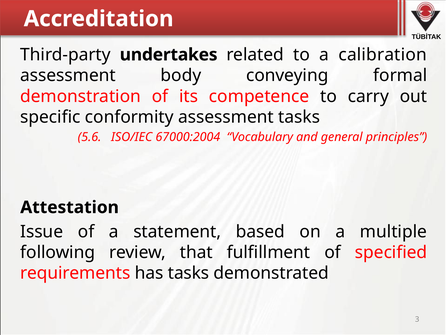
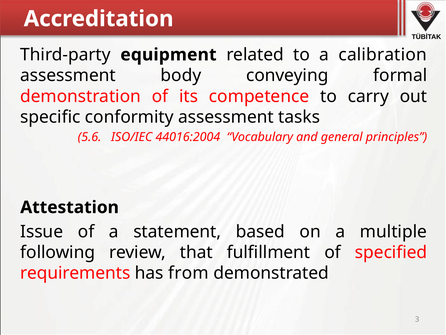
undertakes: undertakes -> equipment (168, 55)
67000:2004: 67000:2004 -> 44016:2004 (188, 137)
has tasks: tasks -> from (188, 273)
